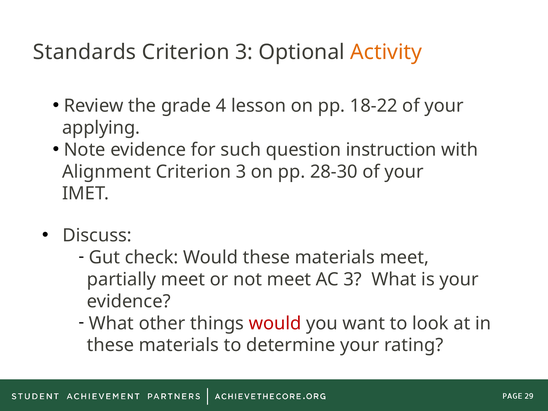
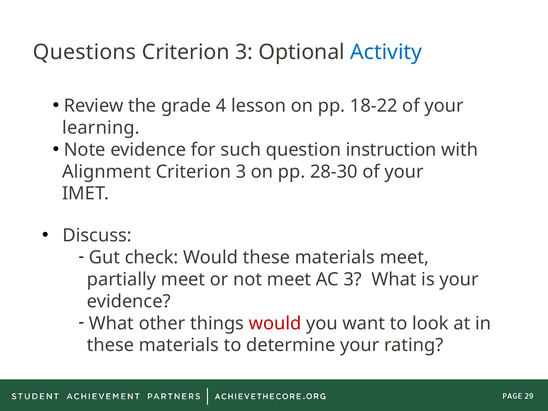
Standards: Standards -> Questions (85, 52)
Activity colour: orange -> blue (386, 52)
applying: applying -> learning (101, 128)
